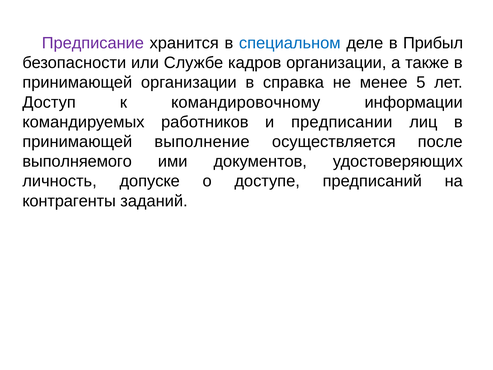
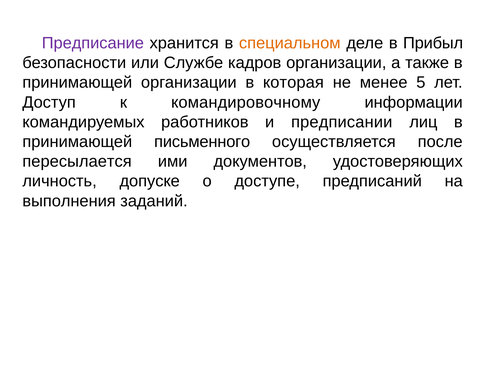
специальном colour: blue -> orange (290, 43)
справка: справка -> которая (293, 82)
выполнение: выполнение -> письменного (202, 142)
выполняемого: выполняемого -> пересылается (77, 161)
контрагенты: контрагенты -> выполнения (69, 201)
